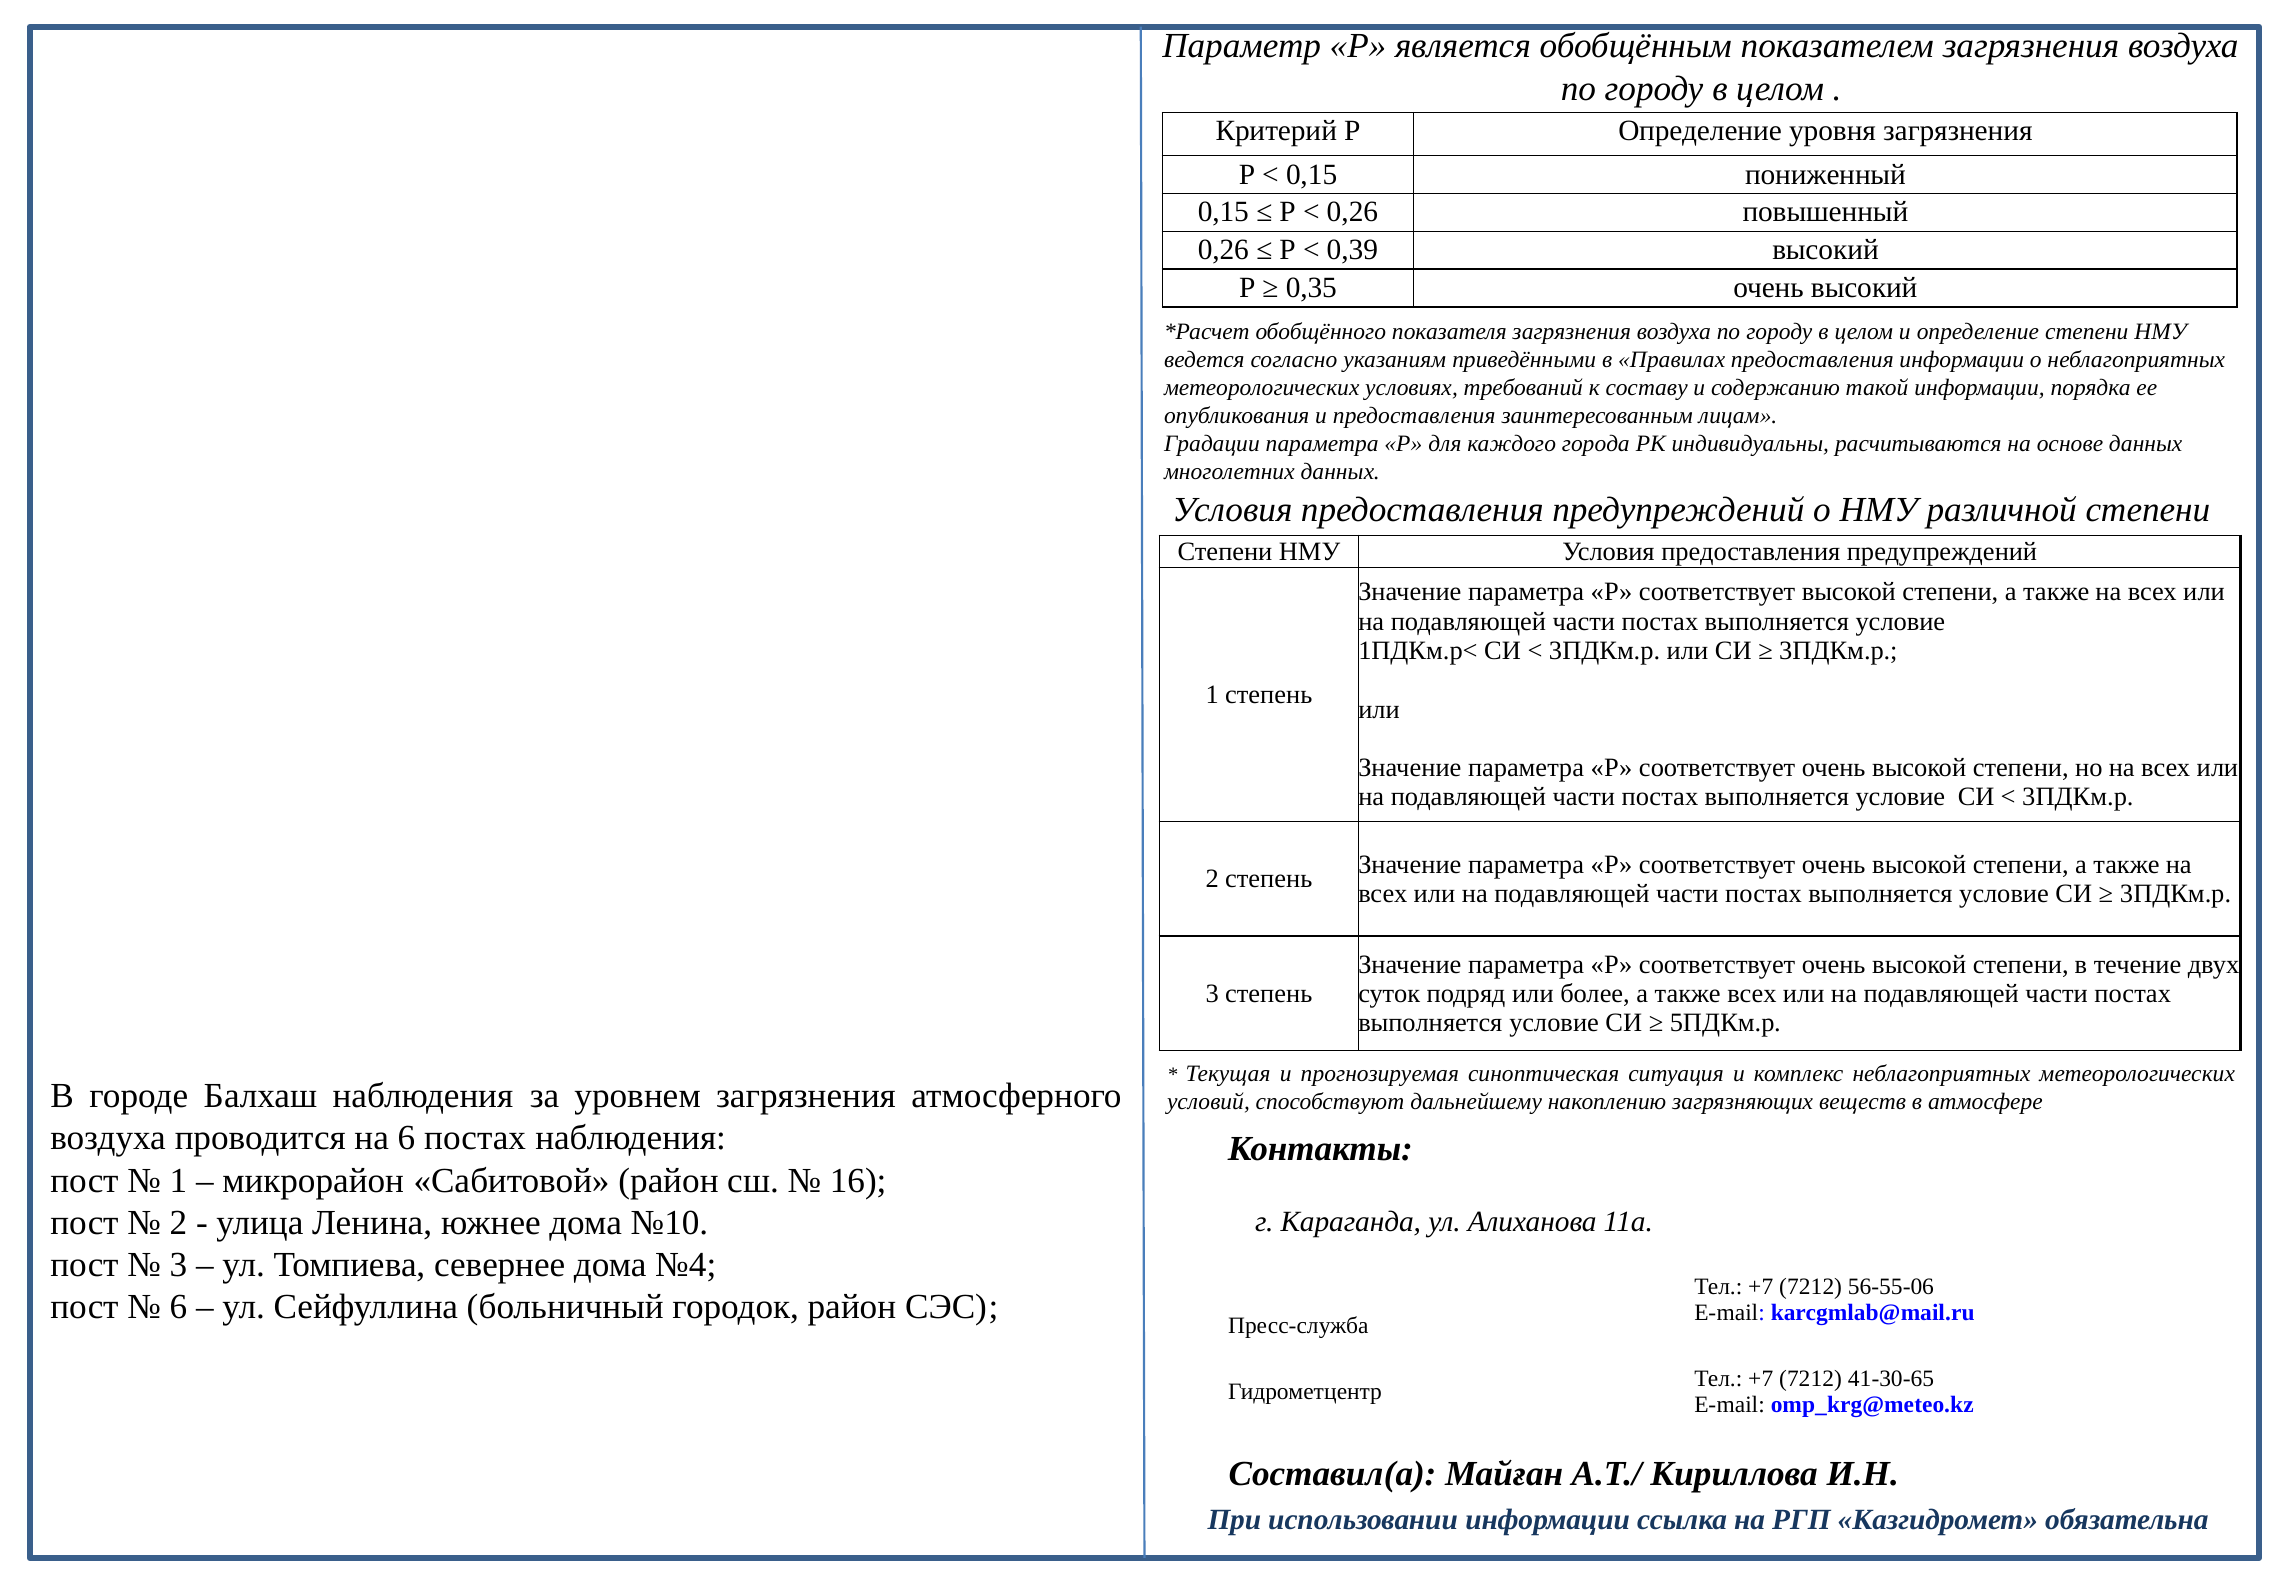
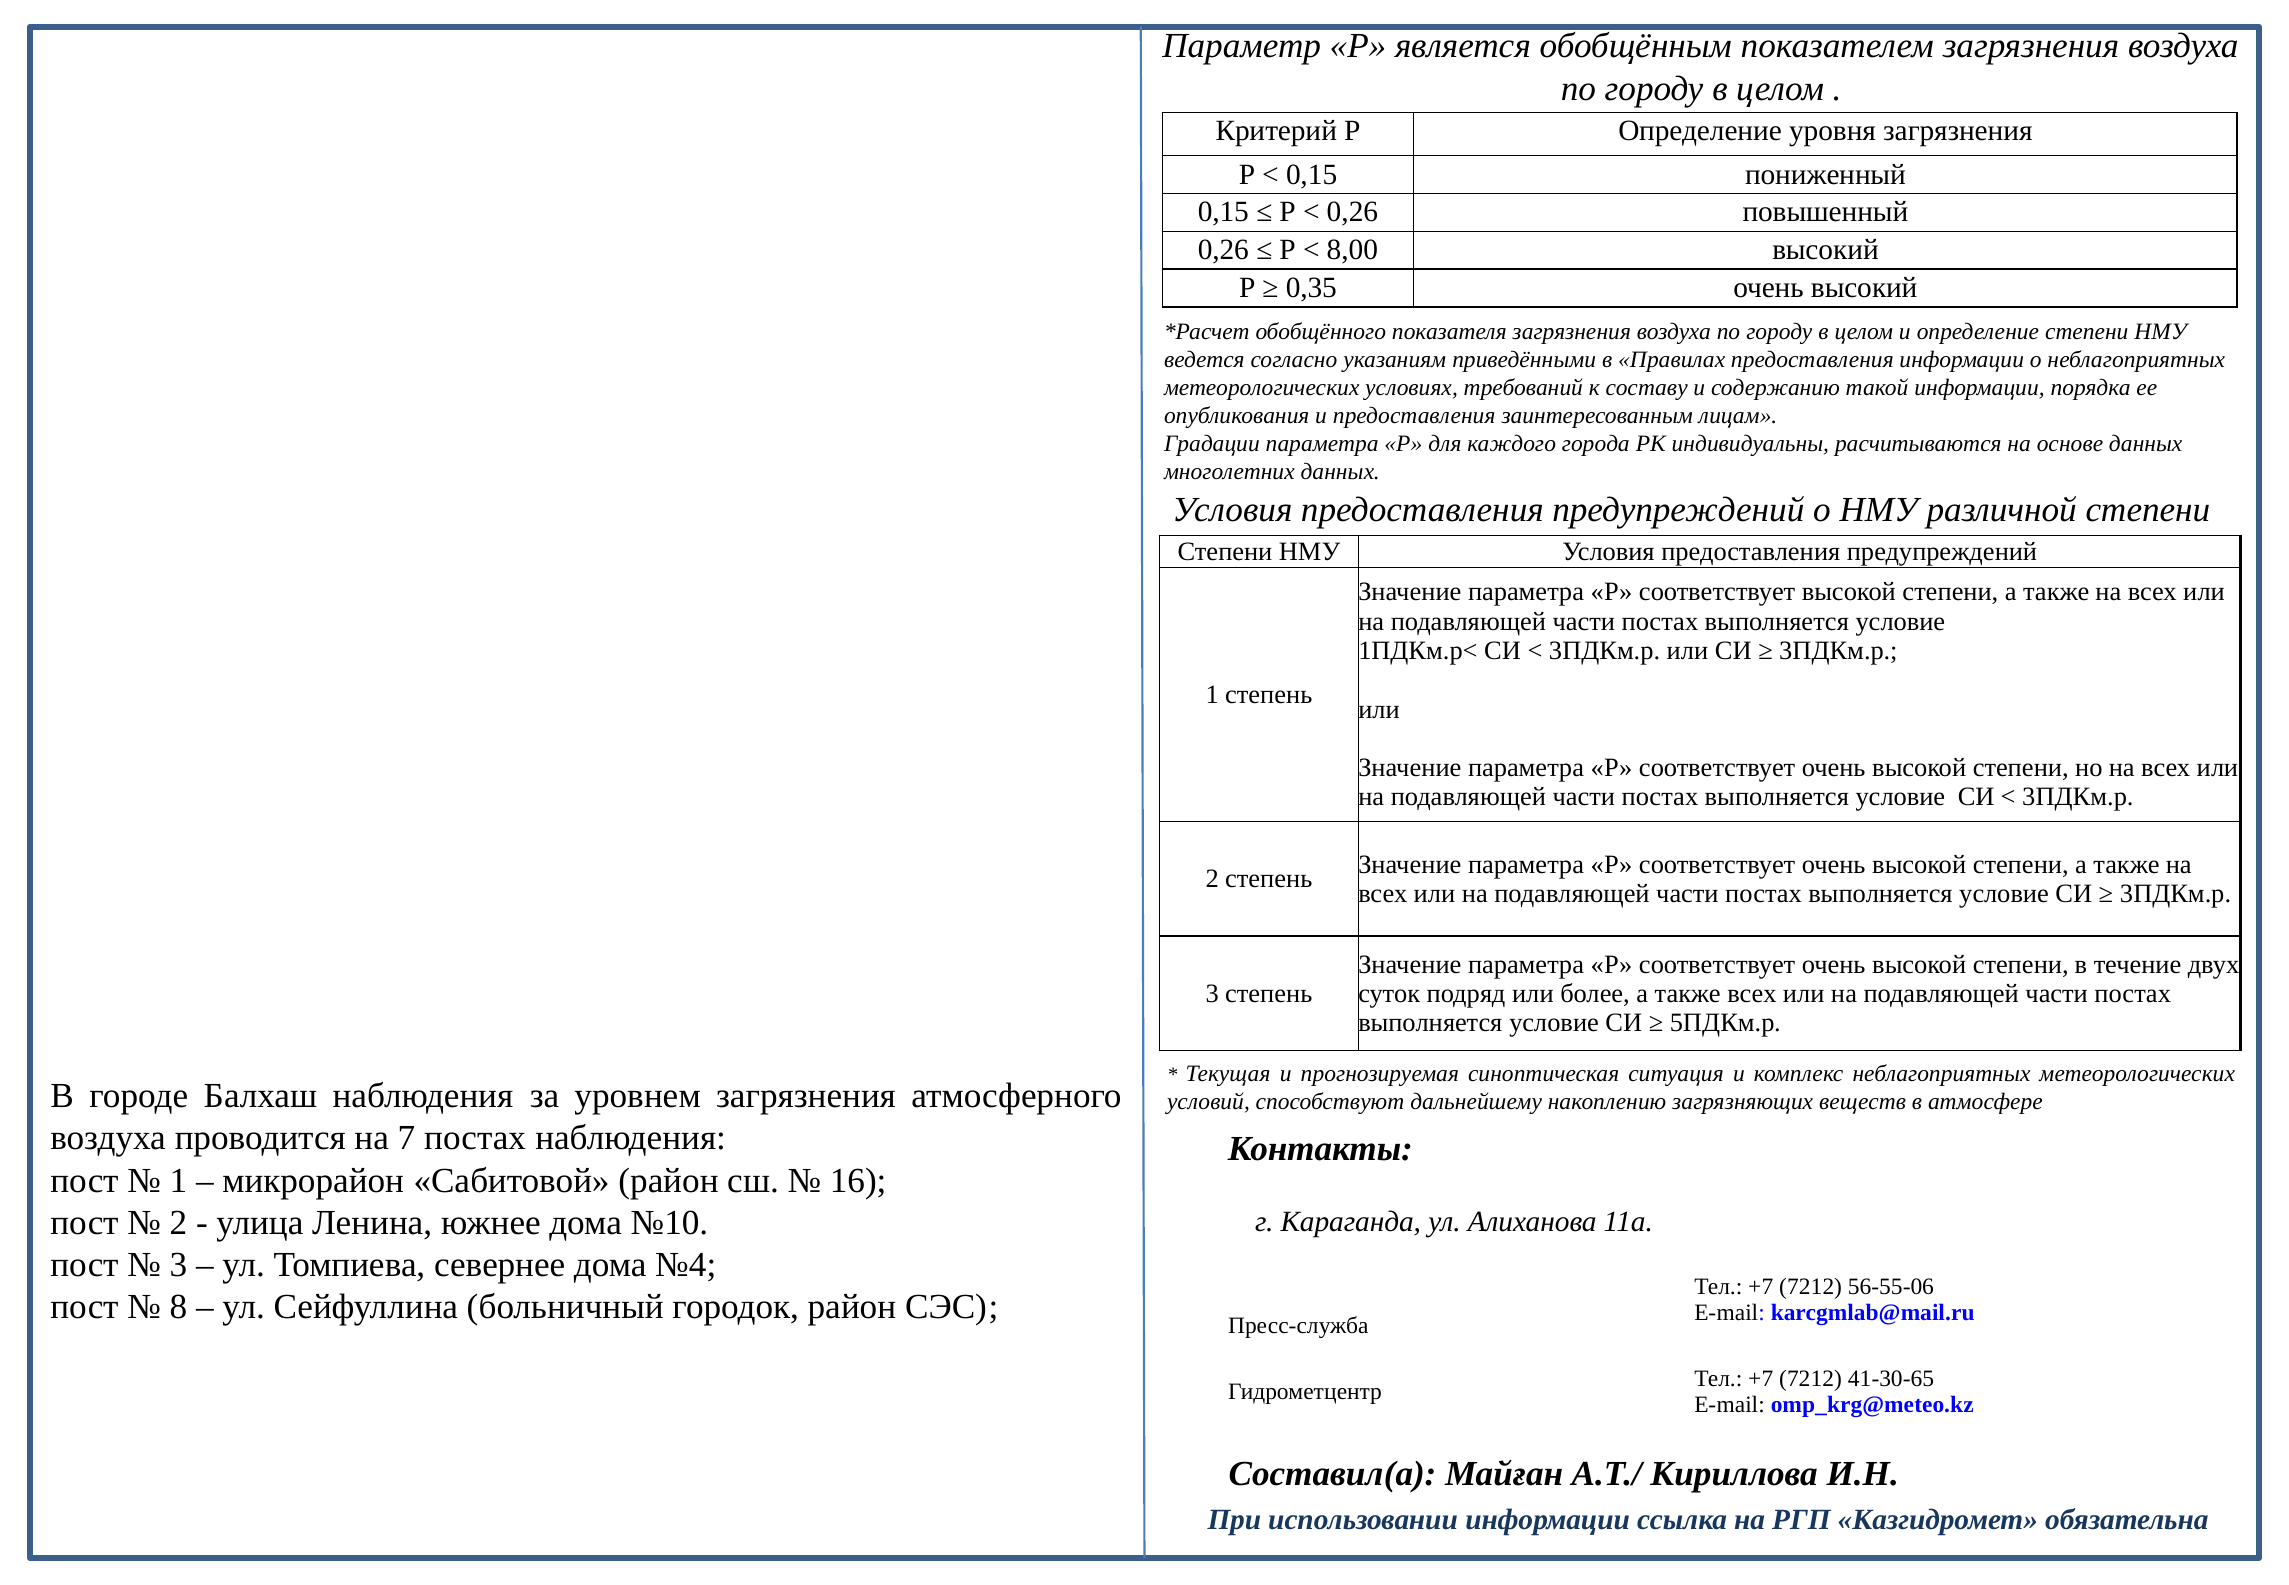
0,39: 0,39 -> 8,00 (1352, 250)
на 6: 6 -> 7 (407, 1138)
6: 6 -> 8 (178, 1307)
